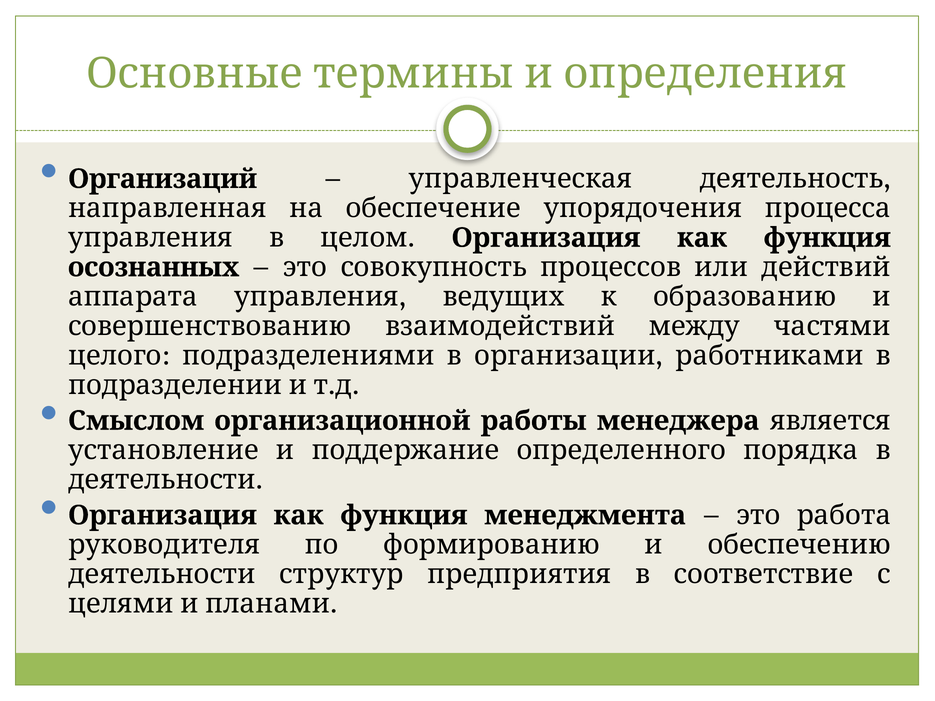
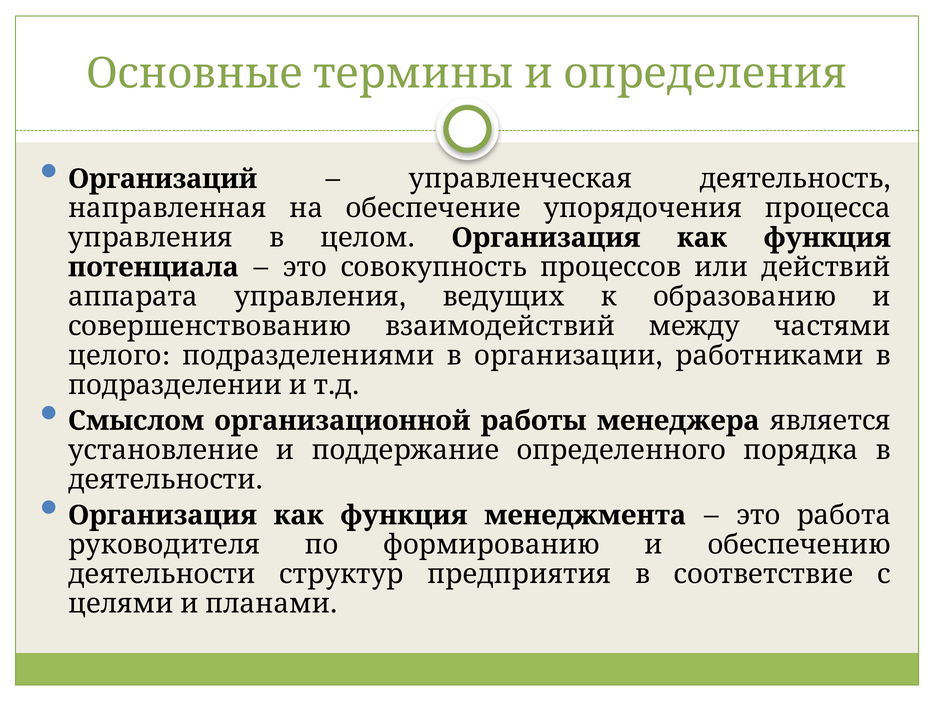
осознанных: осознанных -> потенциала (153, 267)
